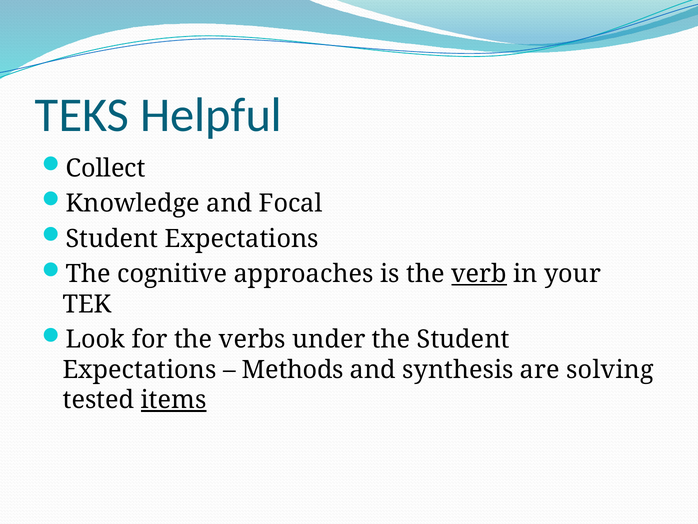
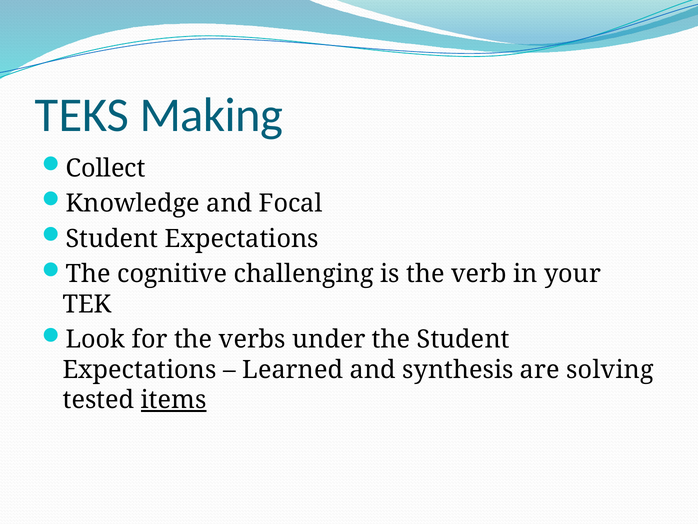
Helpful: Helpful -> Making (211, 115)
approaches: approaches -> challenging (304, 274)
verb underline: present -> none (479, 274)
Methods: Methods -> Learned (293, 370)
